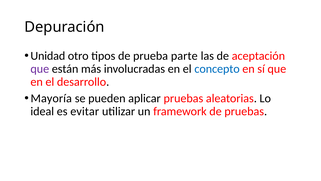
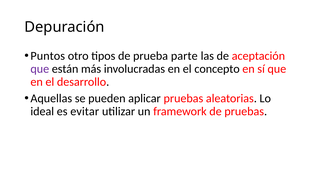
Unidad: Unidad -> Puntos (48, 56)
concepto colour: blue -> black (217, 69)
Mayoría: Mayoría -> Aquellas (51, 98)
